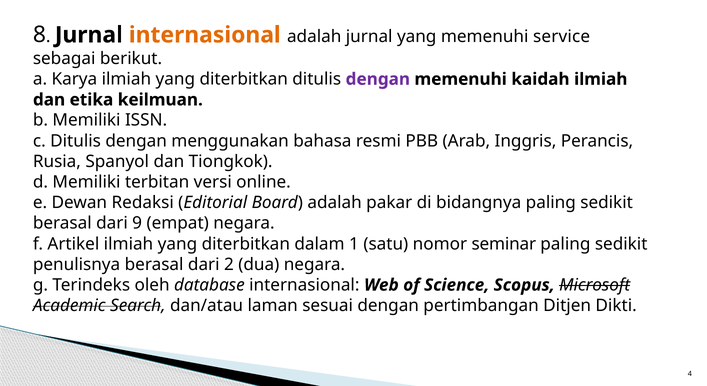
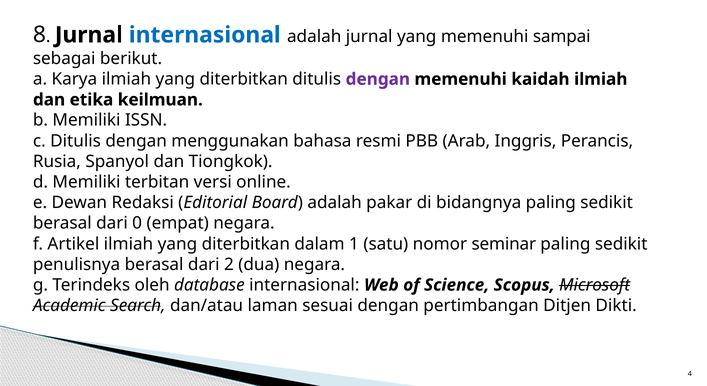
internasional colour: orange -> blue (205, 35)
service: service -> sampai (562, 37)
9: 9 -> 0 (137, 223)
